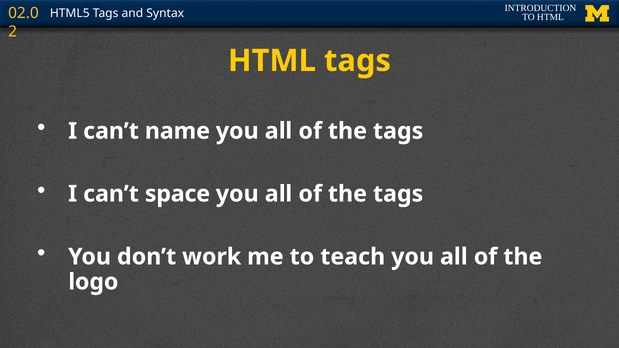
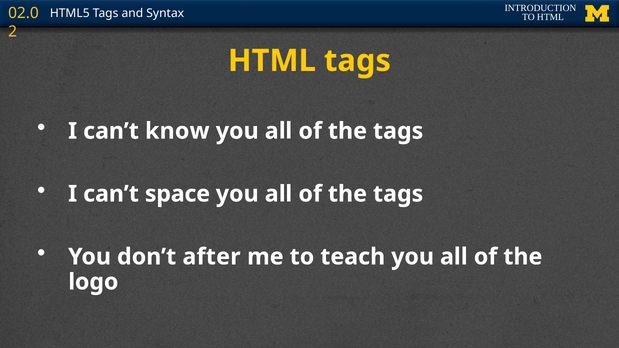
name: name -> know (177, 131)
work: work -> after (212, 257)
